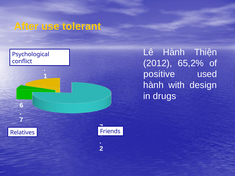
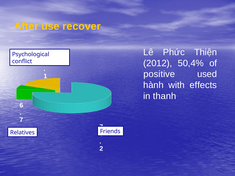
tolerant: tolerant -> recover (82, 26)
Lê Hành: Hành -> Phức (174, 52)
65,2%: 65,2% -> 50,4% (191, 63)
design: design -> effects (203, 85)
drugs: drugs -> thanh (165, 96)
